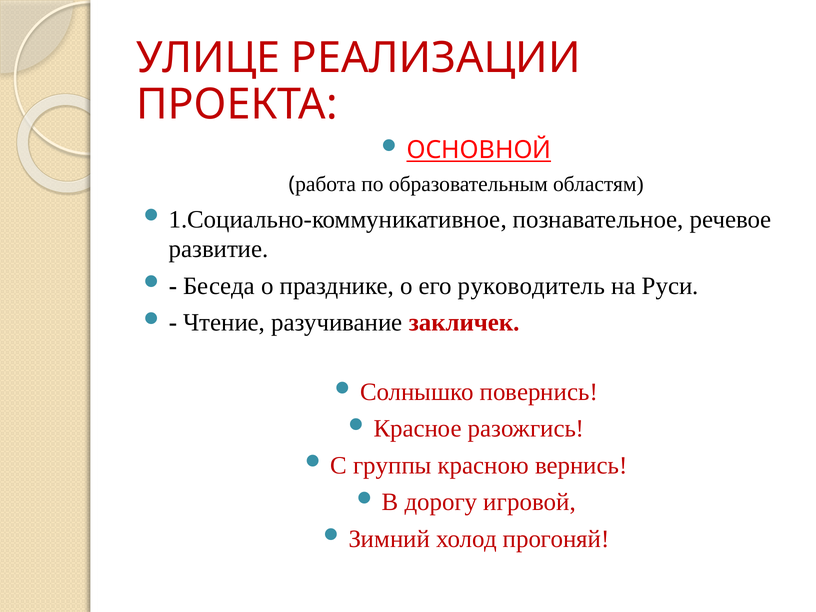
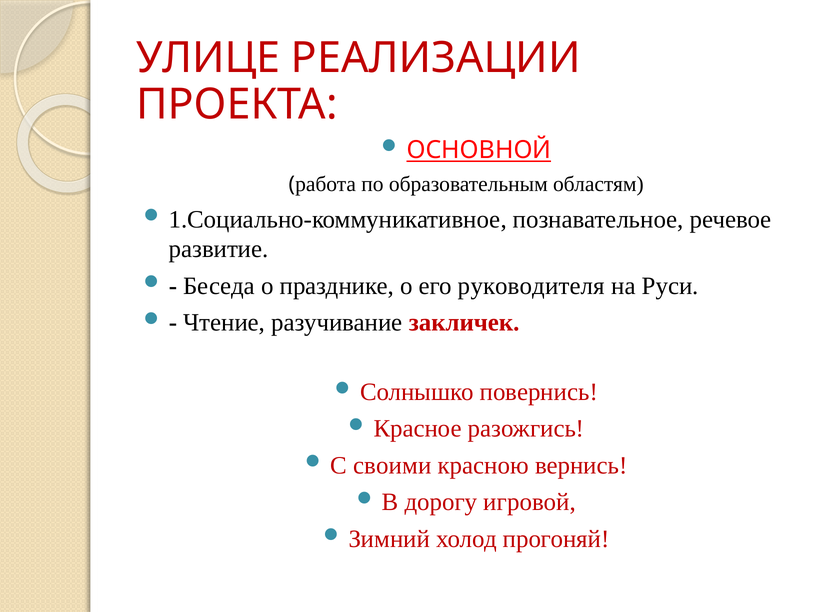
руководитель: руководитель -> руководителя (531, 286)
группы: группы -> своими (392, 465)
